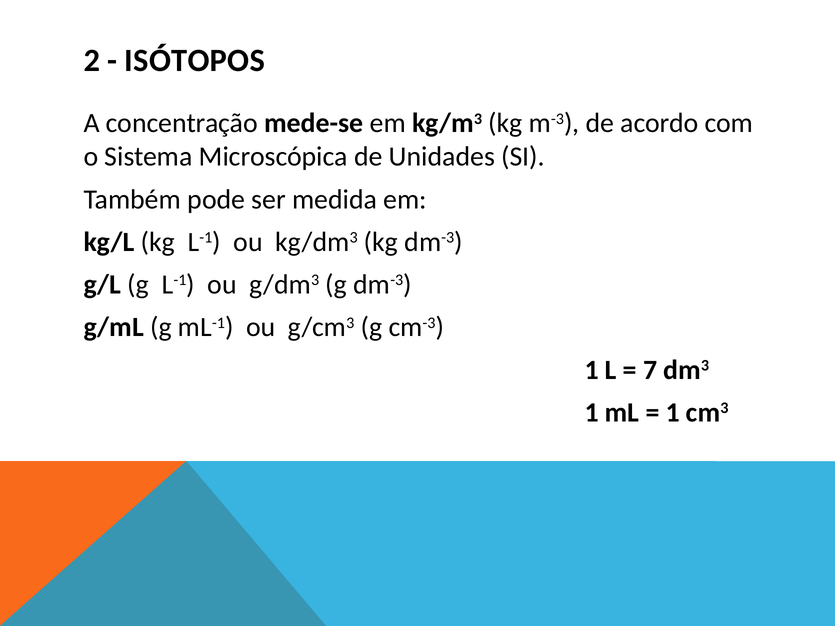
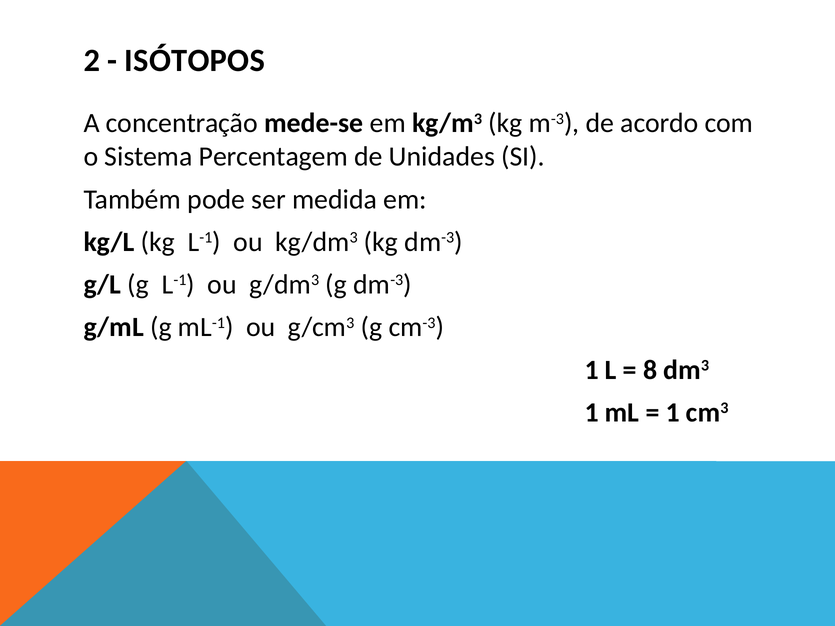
Microscópica: Microscópica -> Percentagem (273, 157)
7: 7 -> 8 (650, 370)
